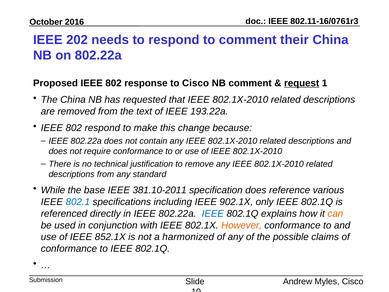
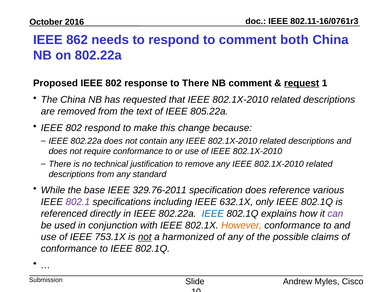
202: 202 -> 862 (77, 40)
their: their -> both (294, 40)
to Cisco: Cisco -> There (196, 83)
193.22a: 193.22a -> 805.22a (209, 111)
381.10-2011: 381.10-2011 -> 329.76-2011 (160, 190)
802.1 colour: blue -> purple (78, 202)
902.1X: 902.1X -> 632.1X (236, 202)
can colour: orange -> purple (335, 213)
852.1X: 852.1X -> 753.1X (110, 237)
not underline: none -> present (145, 237)
